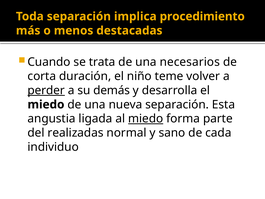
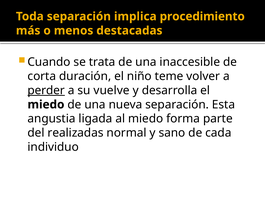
necesarios: necesarios -> inaccesible (190, 62)
demás: demás -> vuelve (112, 90)
miedo underline: present -> none (146, 119)
